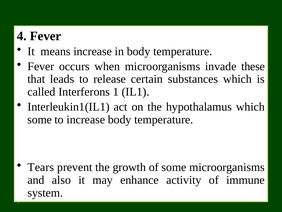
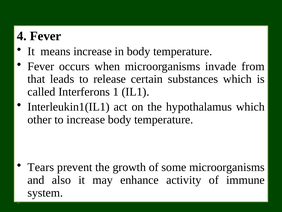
these: these -> from (253, 66)
some: some -> other (40, 119)
